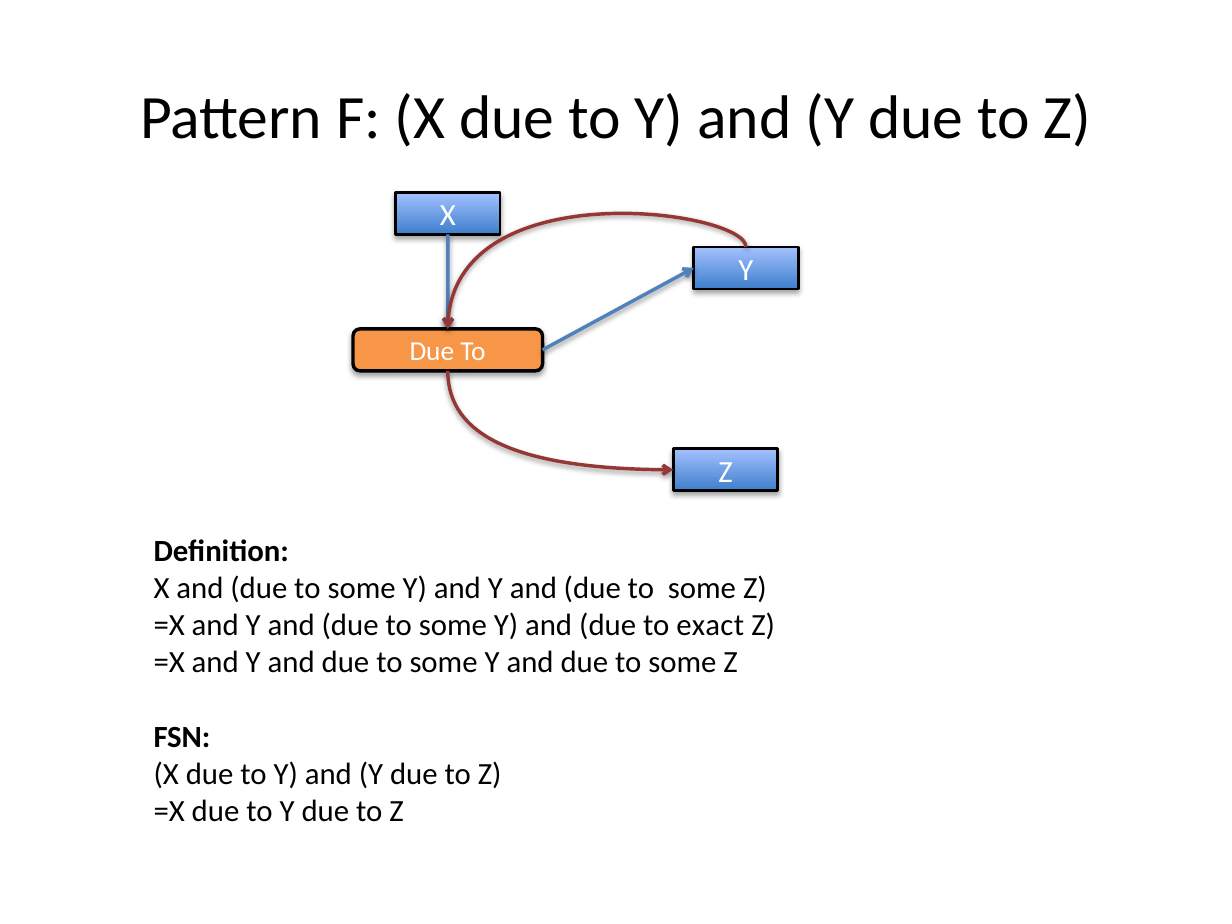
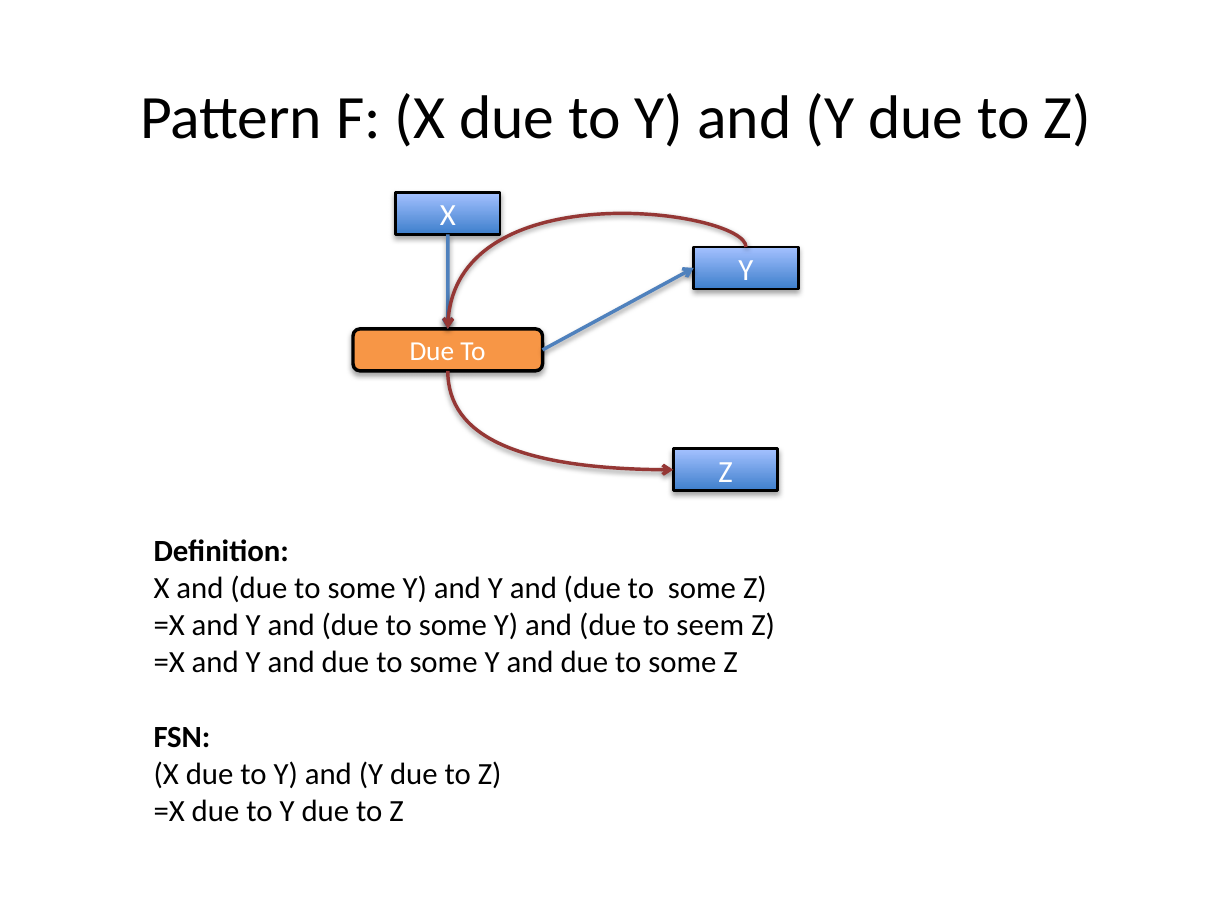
exact: exact -> seem (710, 625)
